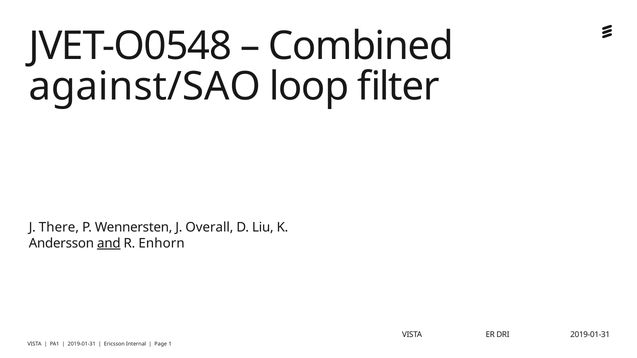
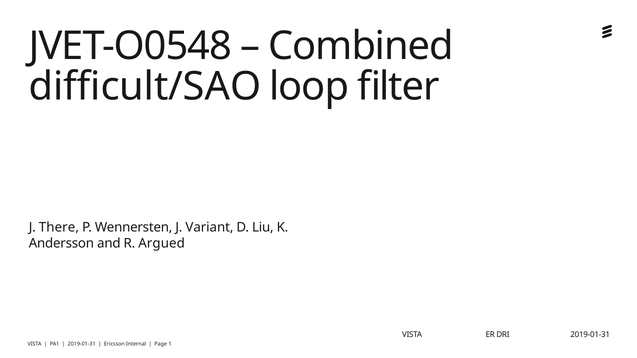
against/SAO: against/SAO -> difficult/SAO (145, 87)
Overall: Overall -> Variant (209, 228)
and underline: present -> none (109, 244)
Enhorn: Enhorn -> Argued (162, 244)
